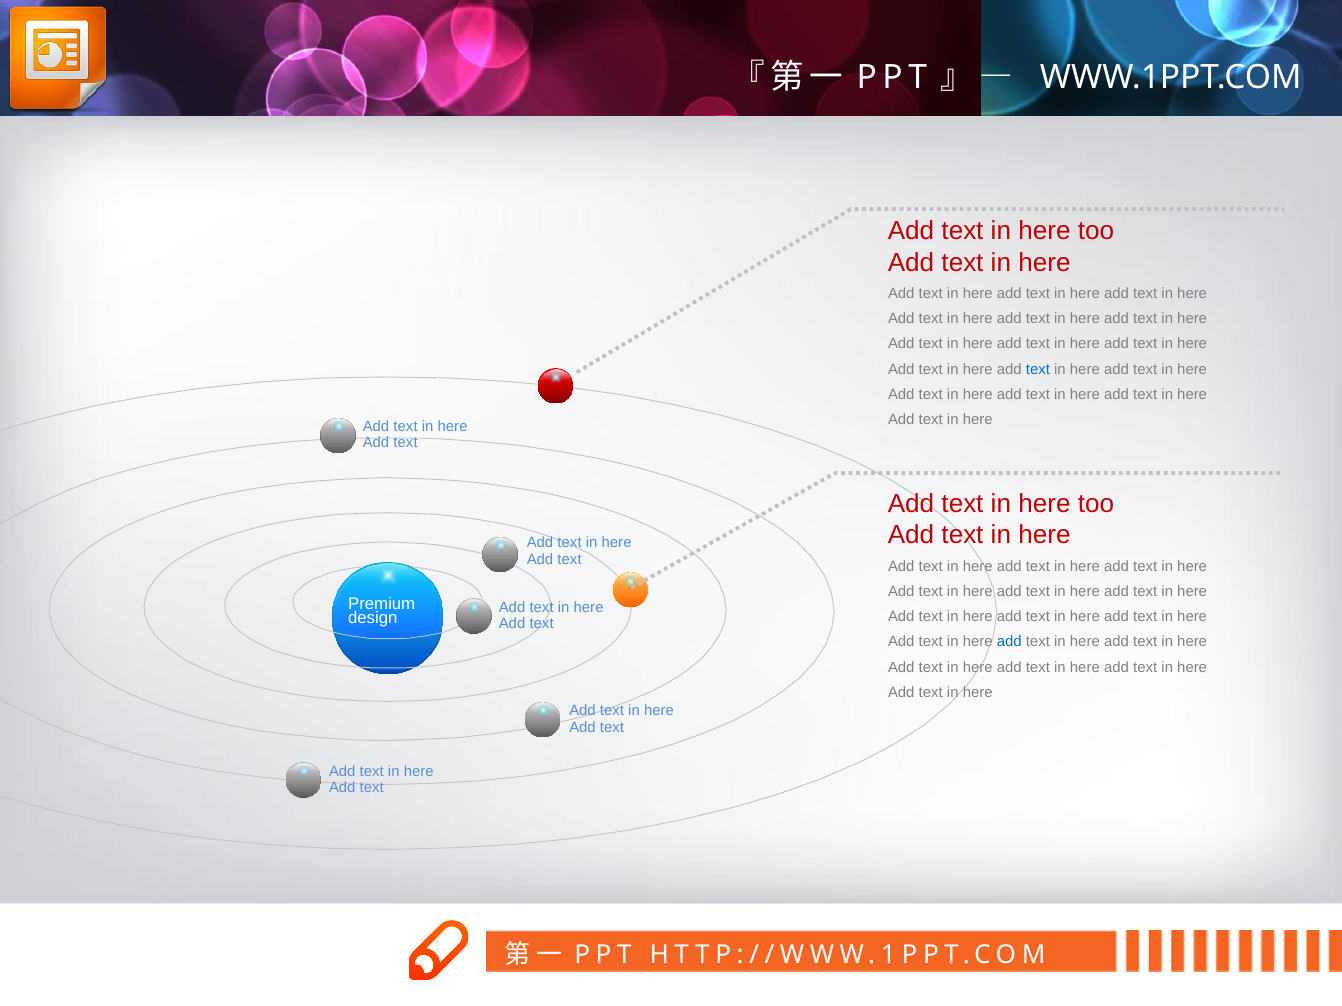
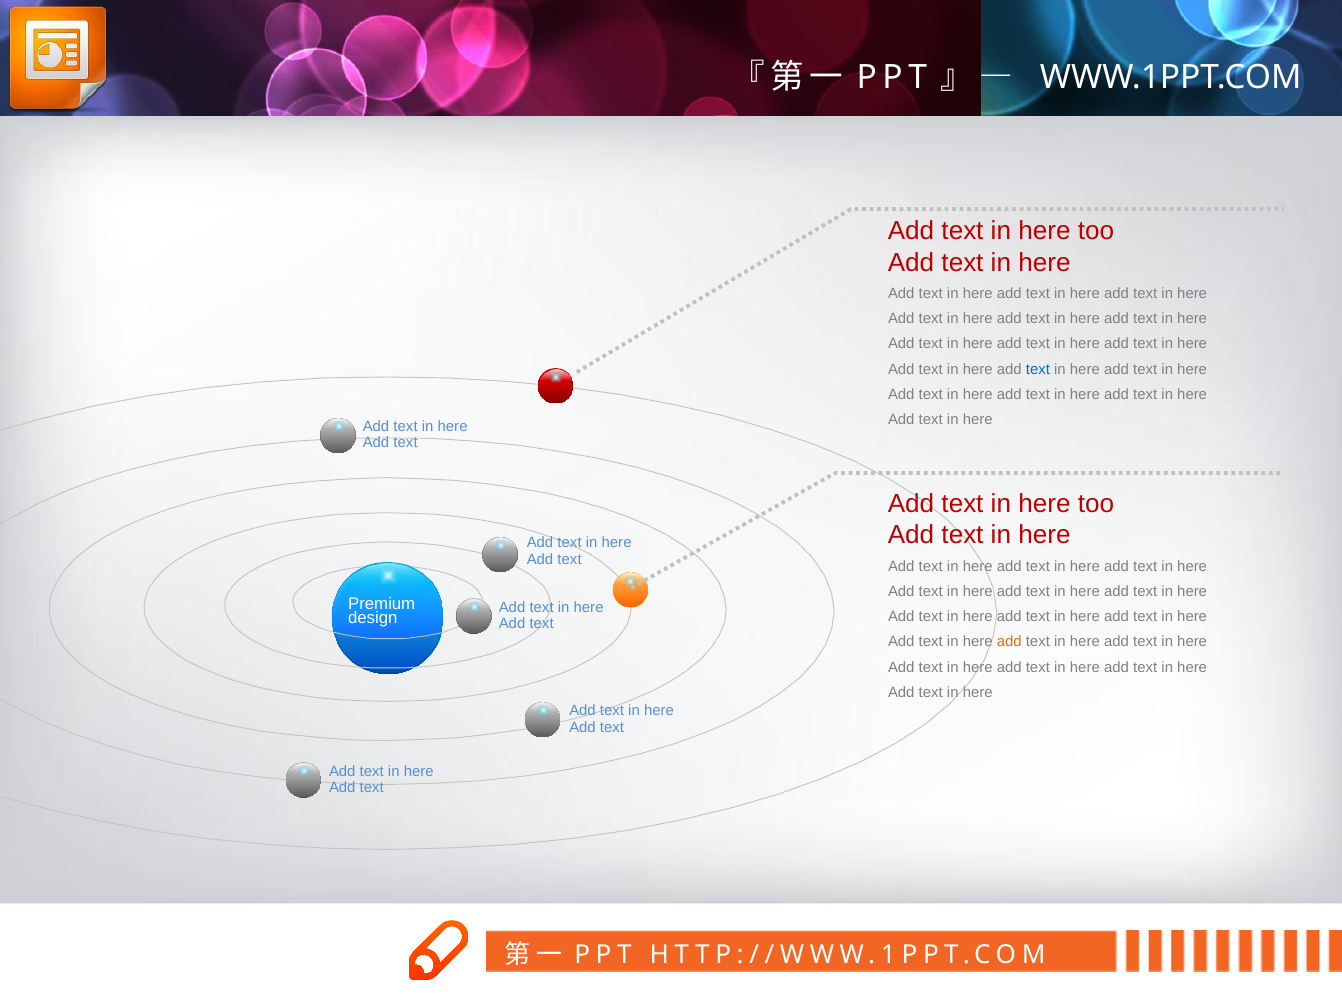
add colour: blue -> orange (1009, 642)
